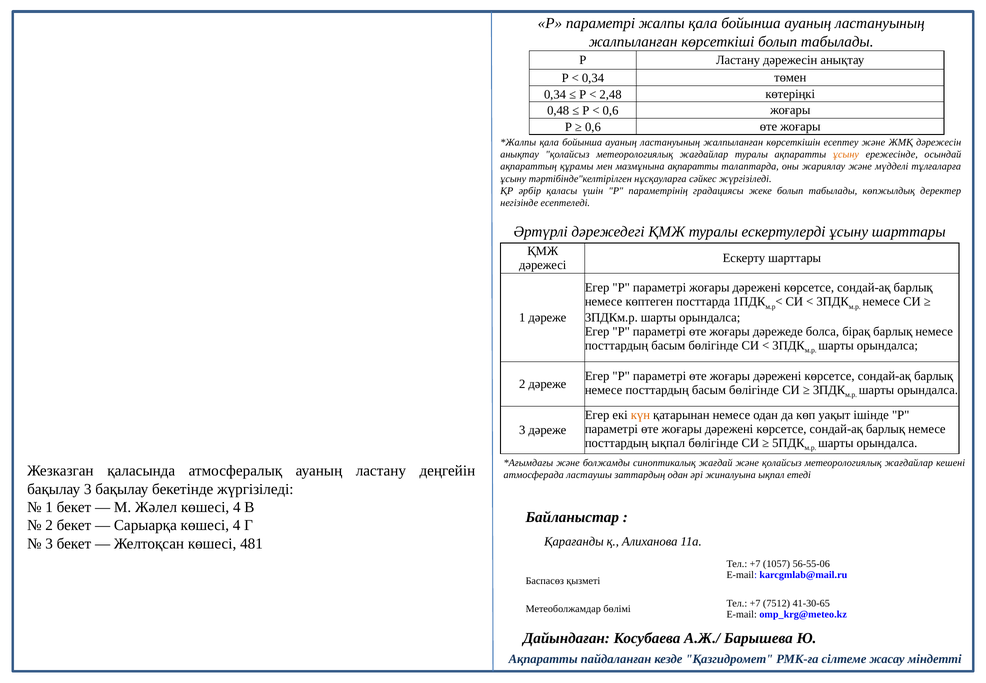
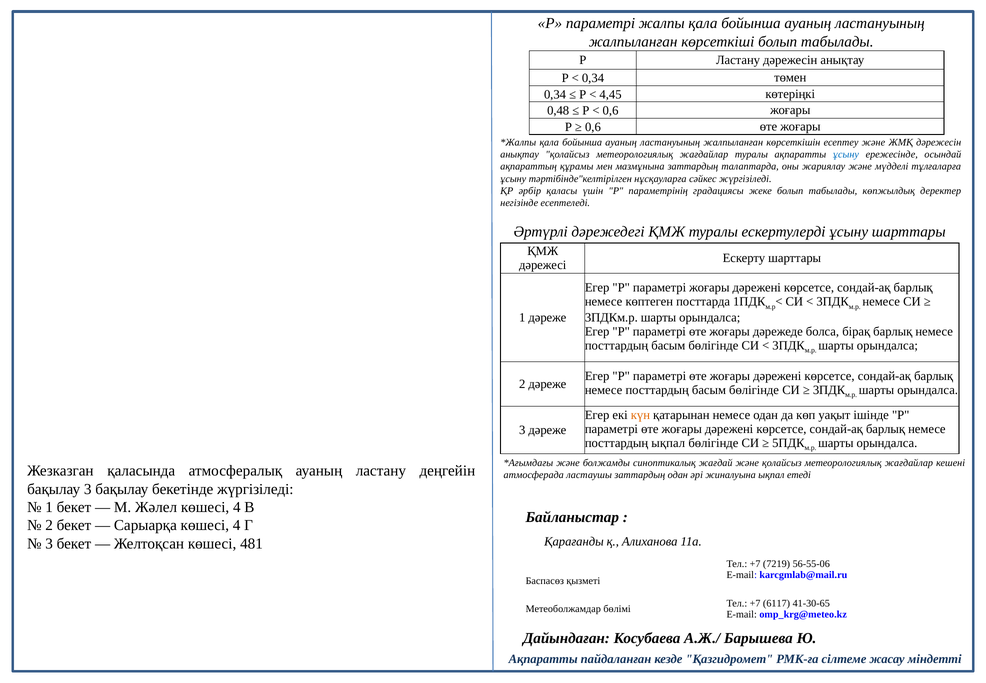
2,48: 2,48 -> 4,45 (611, 94)
ұсыну colour: orange -> blue (846, 154)
мазмұнына ақпаратты: ақпаратты -> заттардың (693, 167)
1057: 1057 -> 7219 (777, 564)
7512: 7512 -> 6117 (777, 603)
